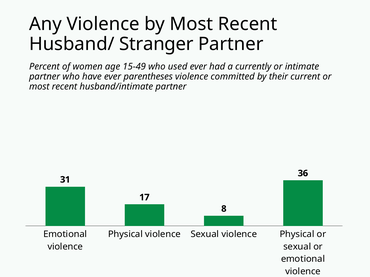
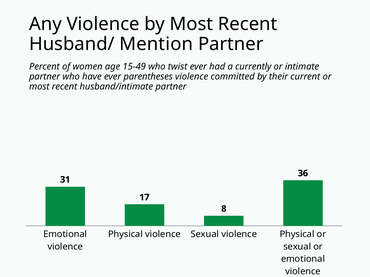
Stranger: Stranger -> Mention (156, 44)
used: used -> twist (178, 67)
